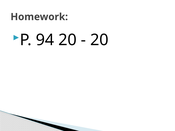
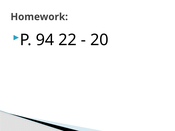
94 20: 20 -> 22 (67, 40)
